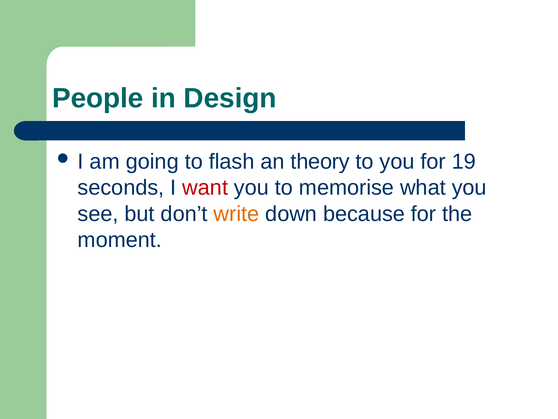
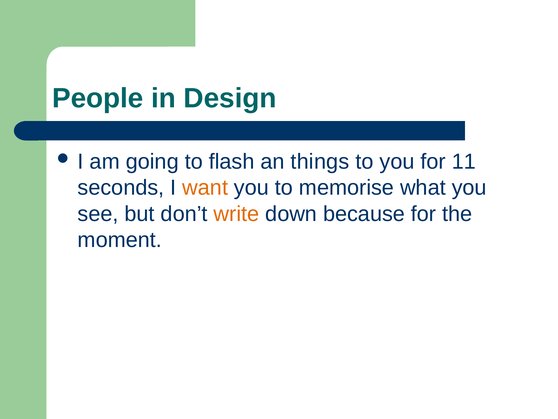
theory: theory -> things (320, 161)
19: 19 -> 11 (464, 161)
want colour: red -> orange (205, 188)
